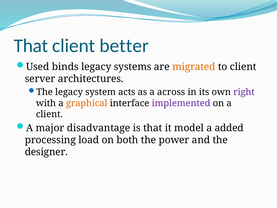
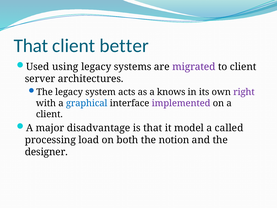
binds: binds -> using (65, 67)
migrated colour: orange -> purple (194, 67)
across: across -> knows (171, 92)
graphical colour: orange -> blue (87, 103)
added: added -> called (229, 128)
power: power -> notion (174, 140)
